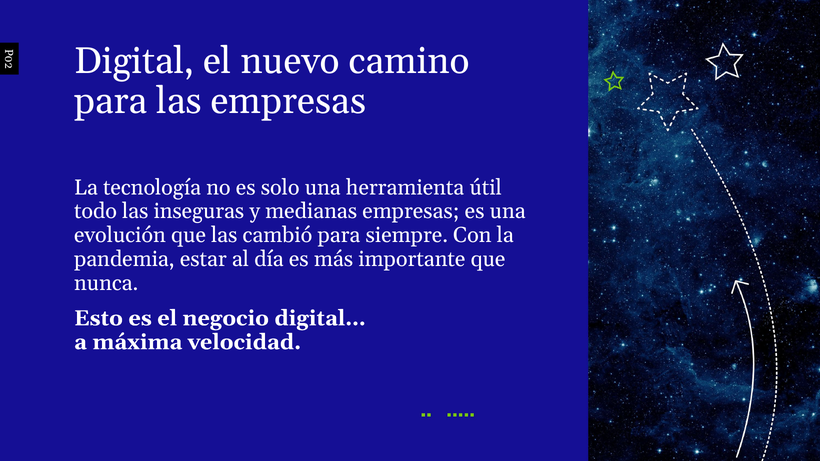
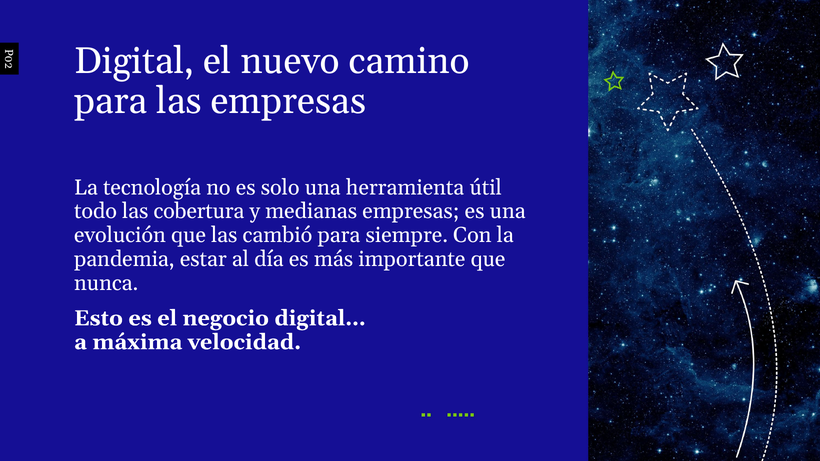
inseguras: inseguras -> cobertura (199, 211)
